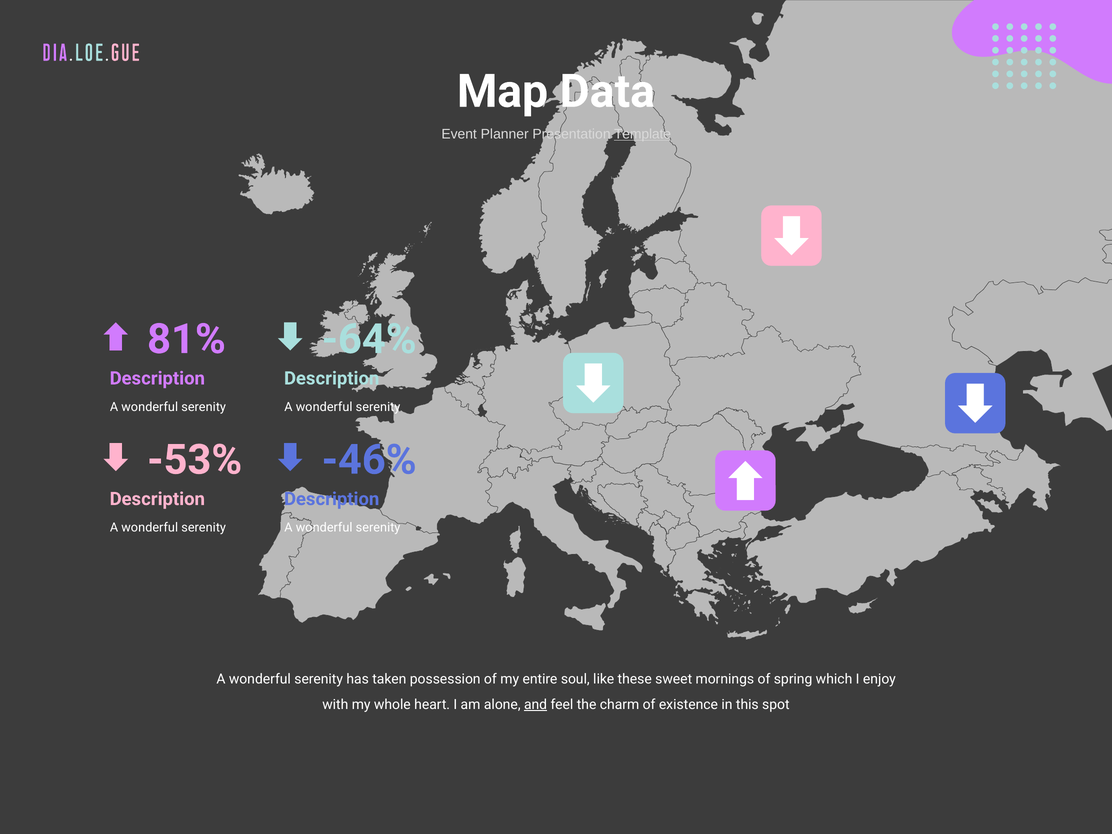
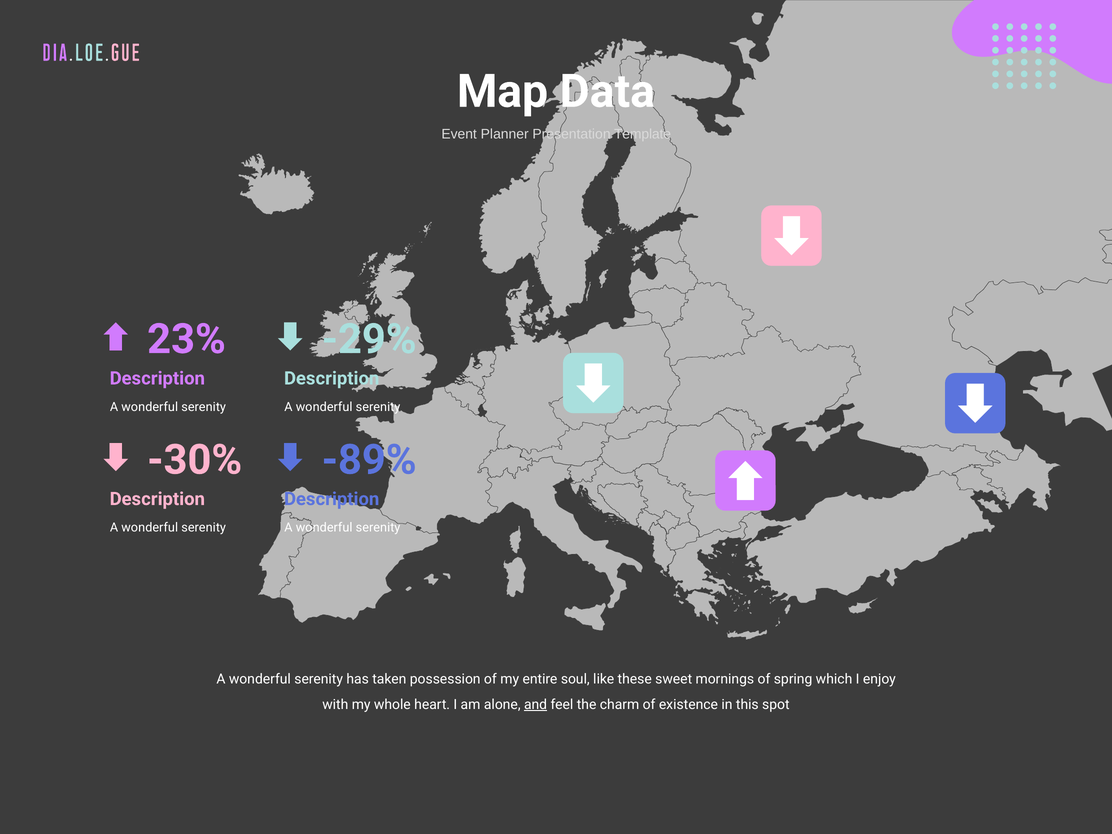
Template underline: present -> none (643, 134)
81%: 81% -> 23% (186, 339)
-64%: -64% -> -29% (369, 339)
-53%: -53% -> -30% (195, 460)
-46%: -46% -> -89% (369, 460)
